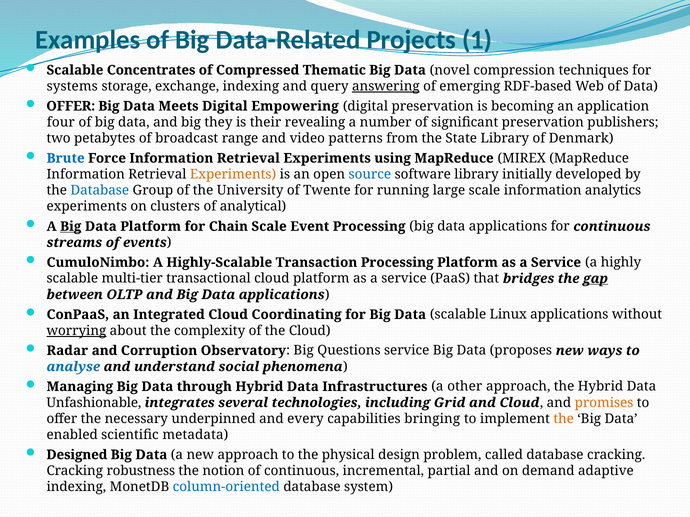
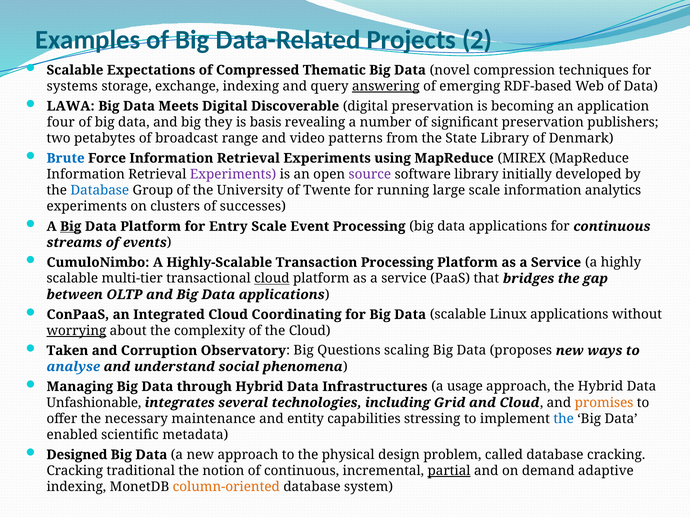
1: 1 -> 2 (477, 40)
Concentrates: Concentrates -> Expectations (151, 70)
OFFER: OFFER -> LAWA (71, 106)
Empowering: Empowering -> Discoverable (295, 106)
their: their -> basis (266, 122)
Experiments colour: orange -> purple (233, 174)
source colour: blue -> purple (370, 174)
analytical: analytical -> successes (253, 207)
Chain: Chain -> Entry (228, 227)
cloud underline: none -> present (272, 279)
gap underline: present -> none (595, 279)
Radar: Radar -> Taken (67, 351)
Questions service: service -> scaling (407, 351)
other: other -> usage (465, 387)
underpinned: underpinned -> maintenance (214, 419)
every: every -> entity (306, 419)
bringing: bringing -> stressing (432, 419)
the colour: orange -> blue (564, 419)
robustness: robustness -> traditional (141, 471)
partial underline: none -> present (449, 471)
column-oriented colour: blue -> orange (226, 487)
